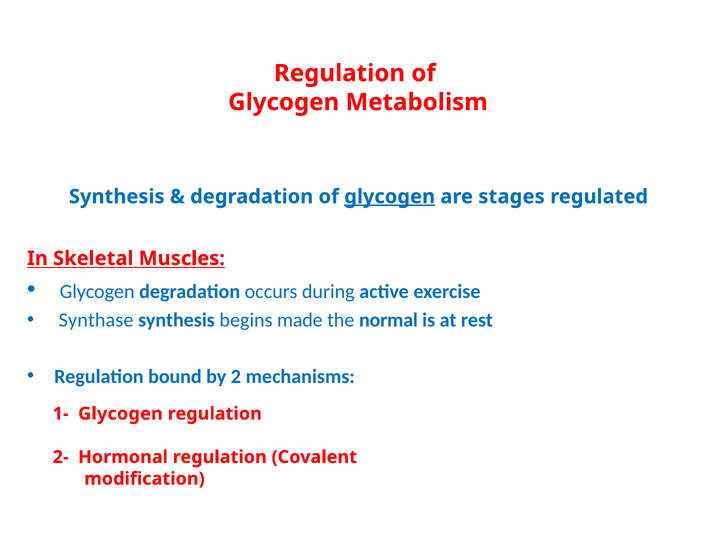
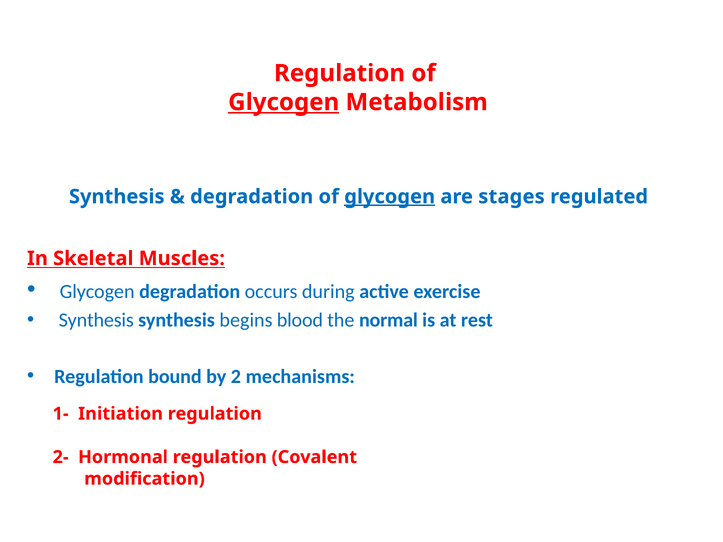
Glycogen underline: none -> present (284, 102)
Synthase: Synthase -> Synthesis (96, 320)
made: made -> blood (300, 320)
1- Glycogen: Glycogen -> Initiation (121, 414)
